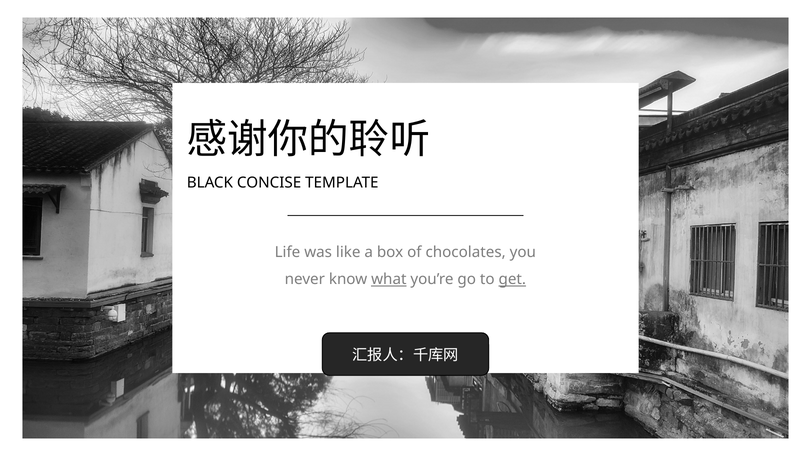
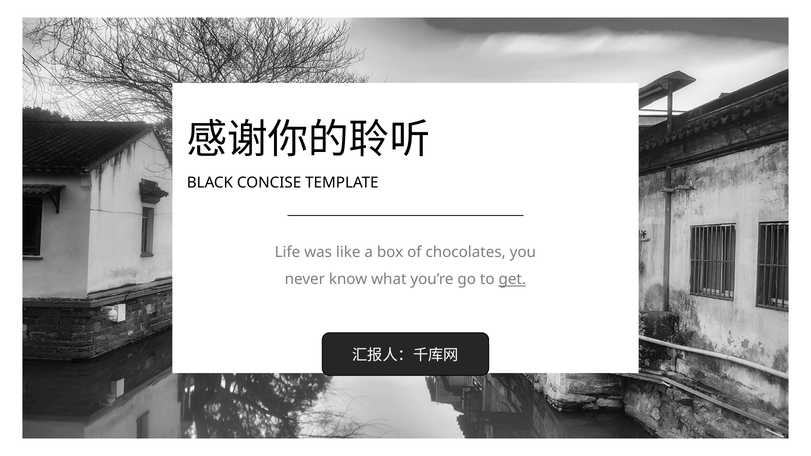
what underline: present -> none (389, 280)
